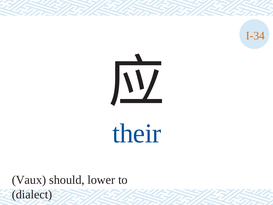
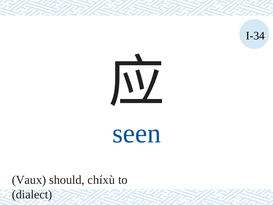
I-34 colour: orange -> black (255, 36)
their: their -> seen (137, 133)
lower: lower -> chíxù (101, 180)
